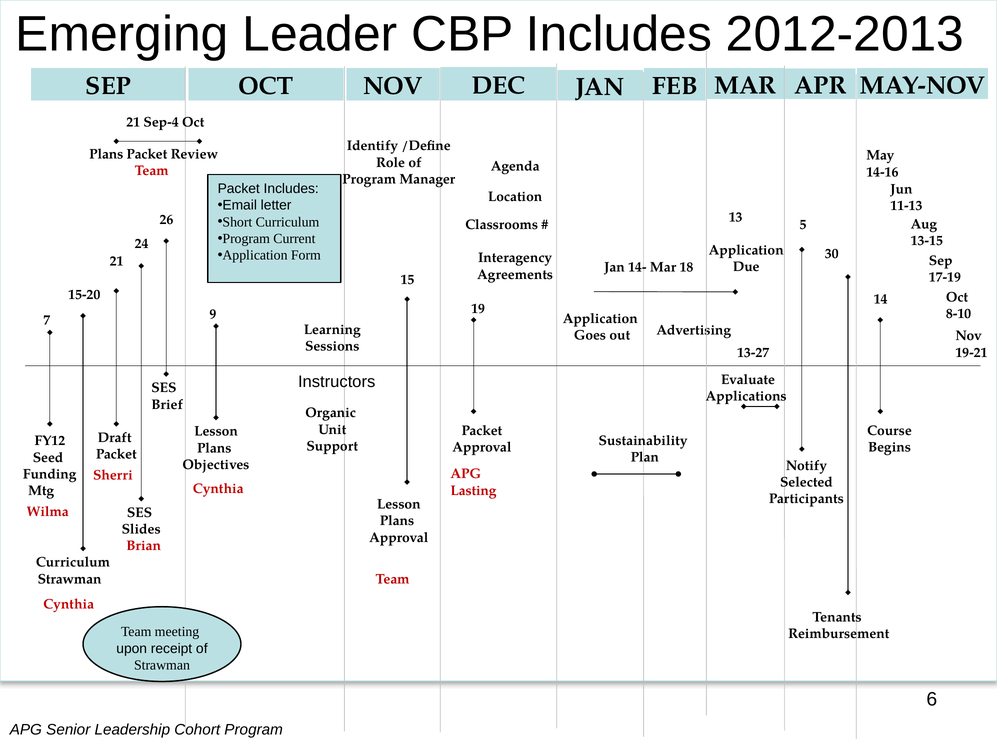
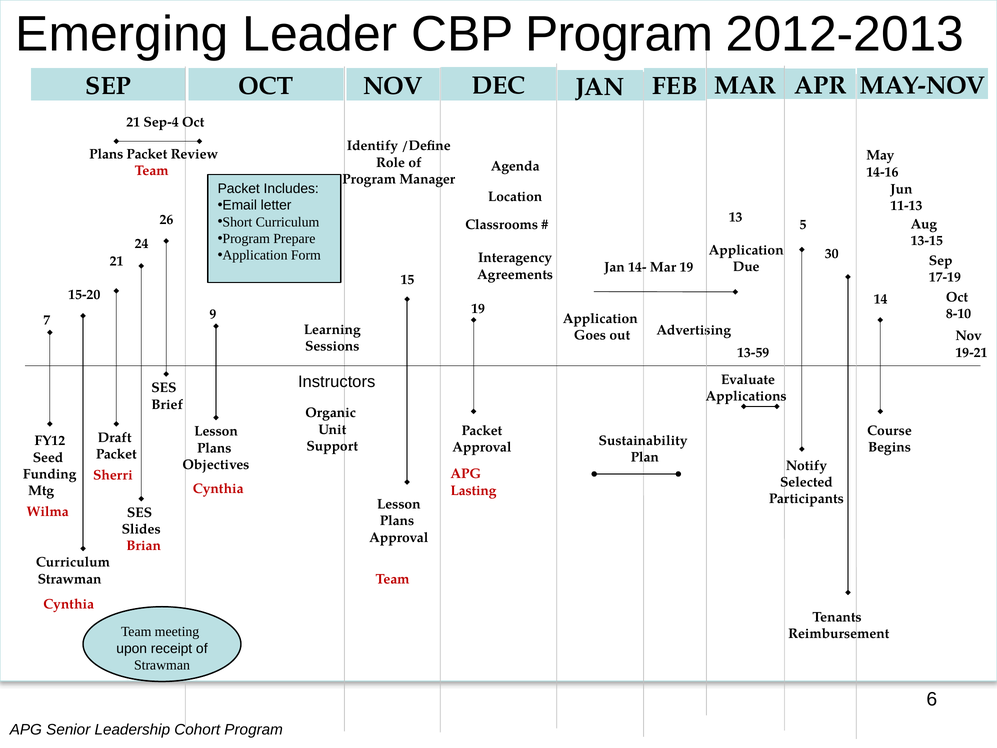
CBP Includes: Includes -> Program (619, 34)
Current: Current -> Prepare (294, 239)
Mar 18: 18 -> 19 (686, 267)
13-27: 13-27 -> 13-59 (753, 352)
